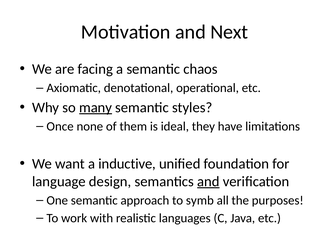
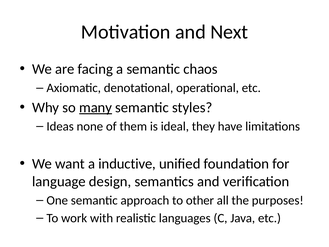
Once: Once -> Ideas (60, 126)
and underline: present -> none (208, 181)
symb: symb -> other (200, 200)
